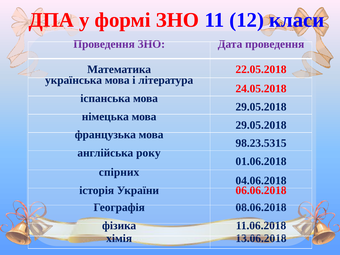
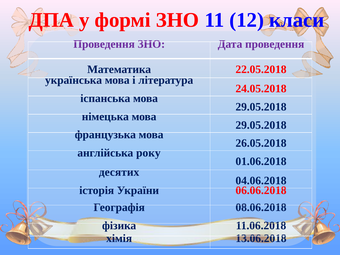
98.23.5315: 98.23.5315 -> 26.05.2018 (261, 143)
спірних: спірних -> десятих (119, 172)
